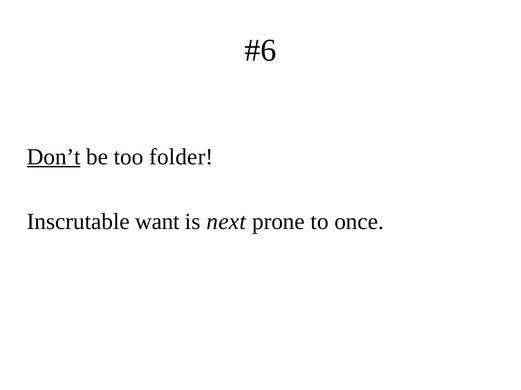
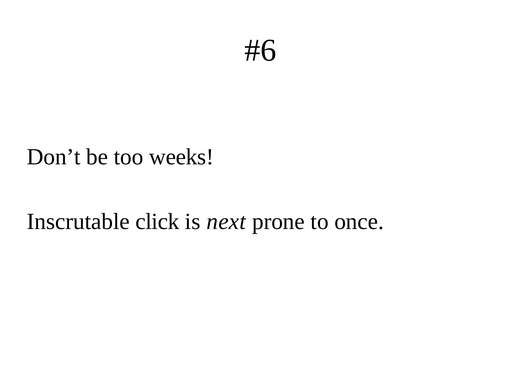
Don’t underline: present -> none (54, 157)
folder: folder -> weeks (182, 157)
want: want -> click (157, 222)
